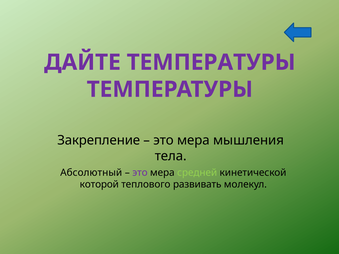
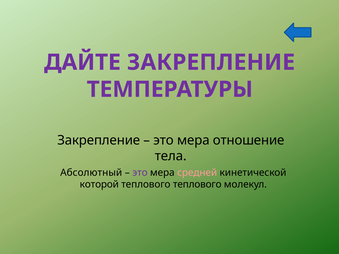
ДАЙТЕ ТЕМПЕРАТУРЫ: ТЕМПЕРАТУРЫ -> ЗАКРЕПЛЕНИЕ (211, 62)
мышления: мышления -> отношение (249, 140)
средней colour: light green -> pink (197, 173)
теплового развивать: развивать -> теплового (197, 185)
